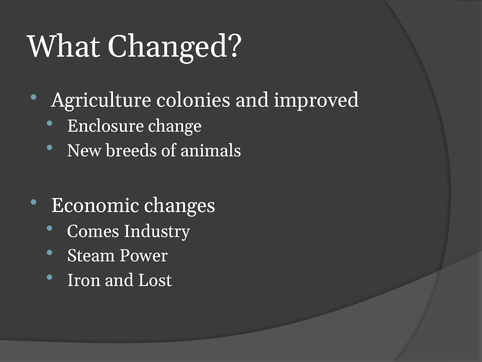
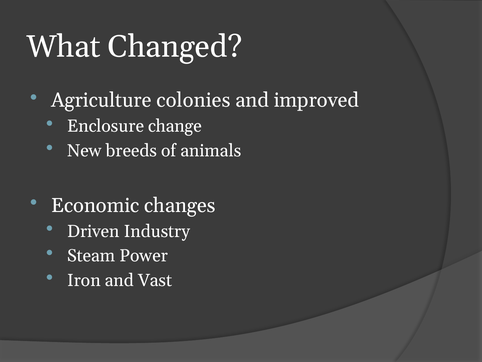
Comes: Comes -> Driven (93, 231)
Lost: Lost -> Vast (155, 280)
